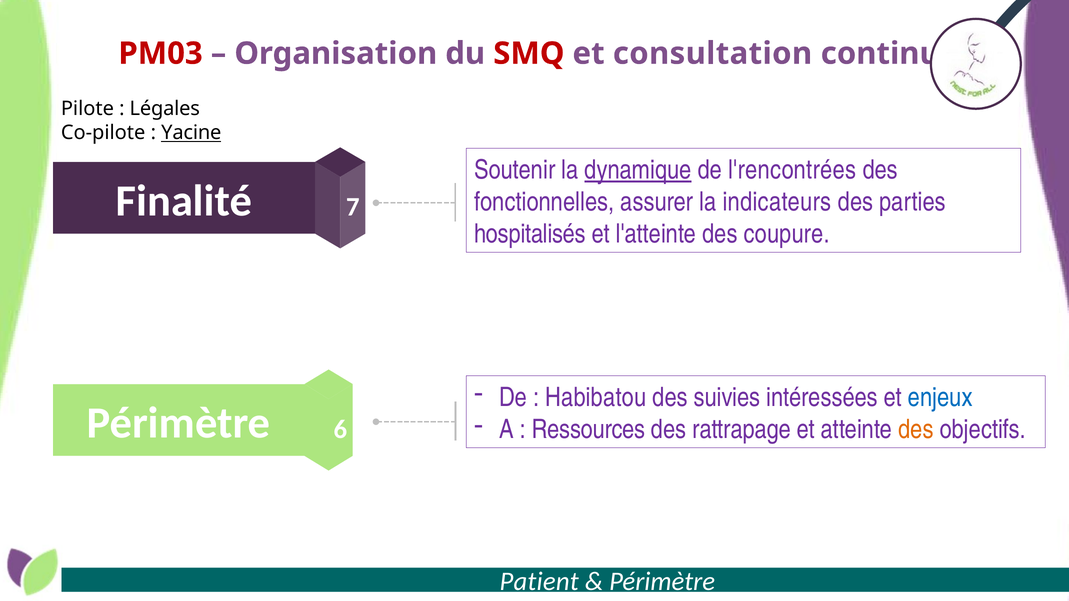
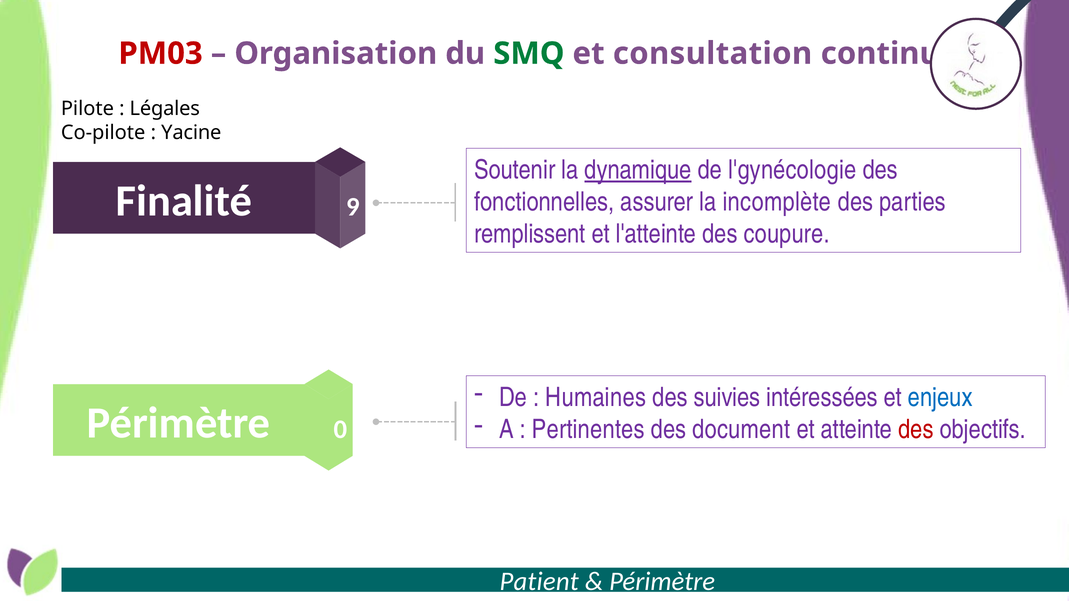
SMQ colour: red -> green (529, 54)
Yacine underline: present -> none (191, 133)
l'rencontrées: l'rencontrées -> l'gynécologie (792, 170)
7: 7 -> 9 (353, 207)
indicateurs: indicateurs -> incomplète (777, 202)
hospitalisés: hospitalisés -> remplissent (530, 234)
Habibatou: Habibatou -> Humaines (596, 398)
6: 6 -> 0 (341, 429)
Ressources: Ressources -> Pertinentes (588, 430)
rattrapage: rattrapage -> document (741, 430)
des colour: orange -> red (916, 430)
